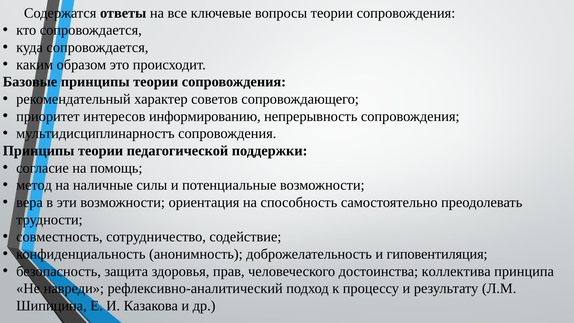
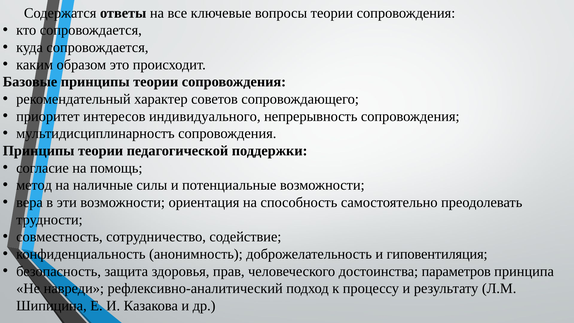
информированию: информированию -> индивидуального (205, 116)
коллектива: коллектива -> параметров (456, 271)
